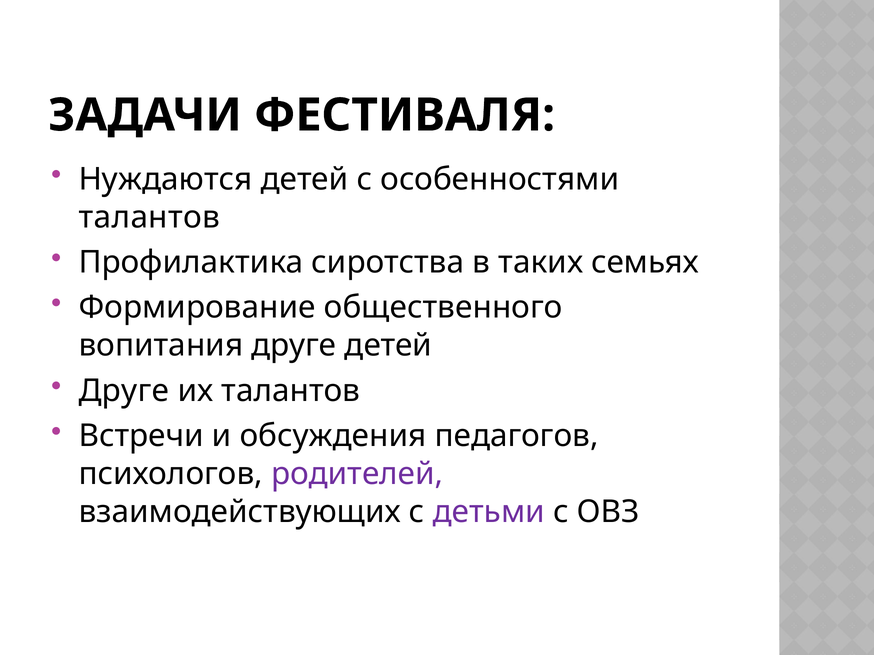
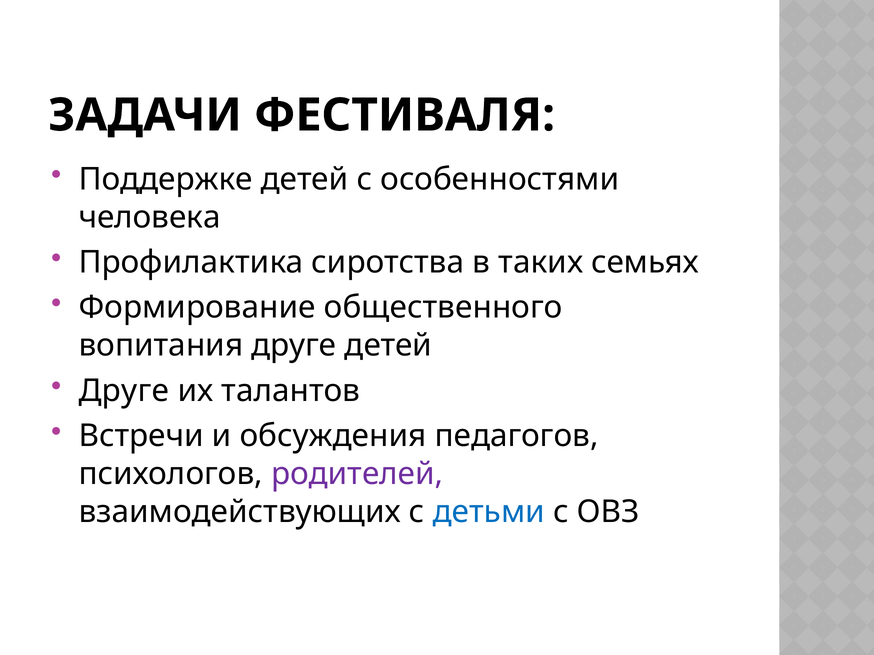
Нуждаются: Нуждаются -> Поддержке (166, 179)
талантов: талантов -> человека (150, 217)
детьми colour: purple -> blue (489, 512)
